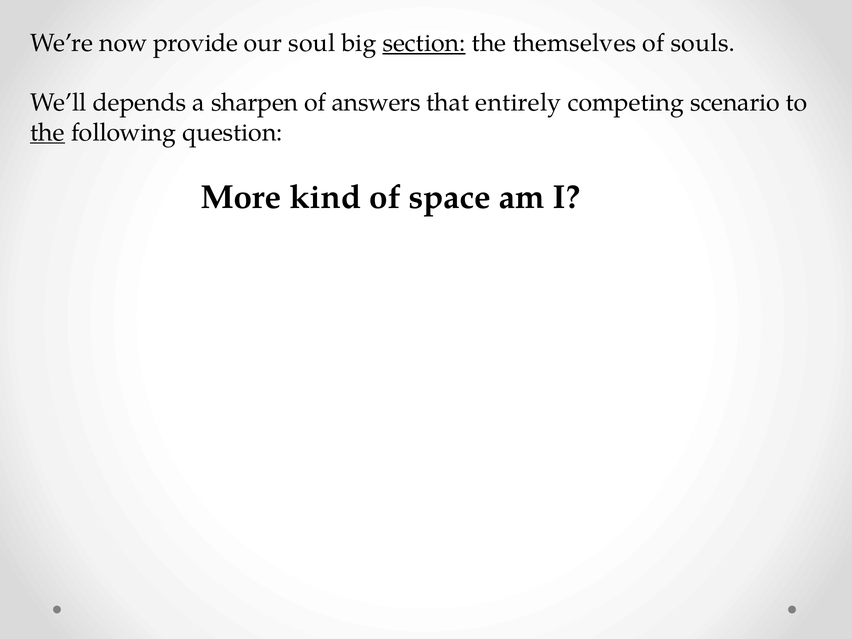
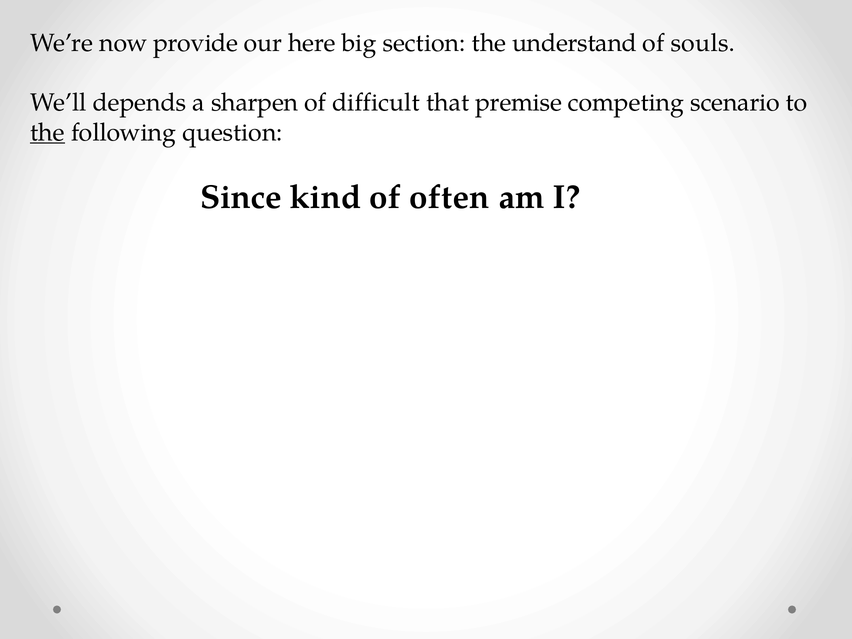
soul: soul -> here (312, 43)
section underline: present -> none (424, 43)
themselves: themselves -> understand (575, 43)
answers: answers -> difficult (376, 102)
entirely: entirely -> premise (519, 102)
More: More -> Since (241, 198)
space: space -> often (449, 198)
